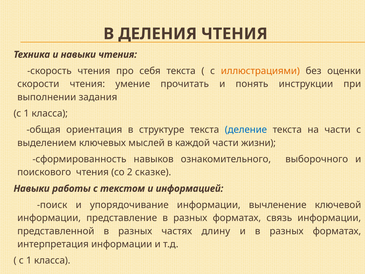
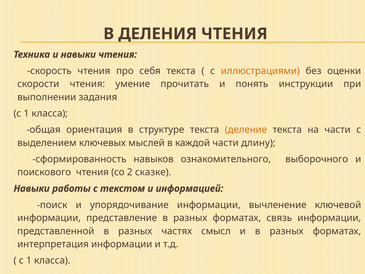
деление colour: blue -> orange (246, 130)
жизни: жизни -> длину (258, 143)
длину: длину -> смысл (216, 231)
